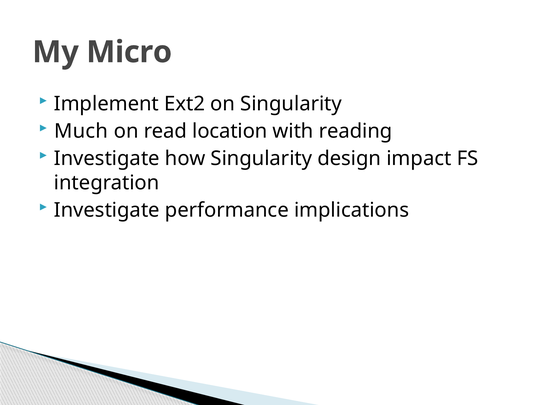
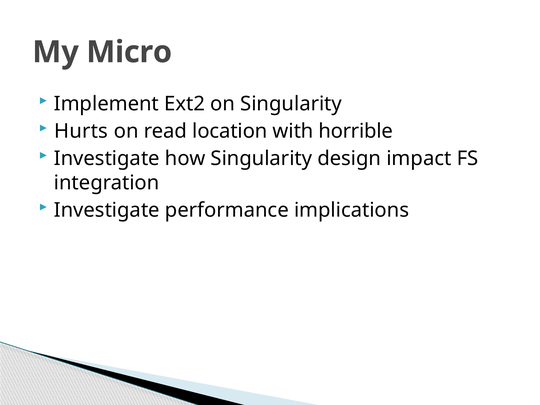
Much: Much -> Hurts (81, 131)
reading: reading -> horrible (356, 131)
